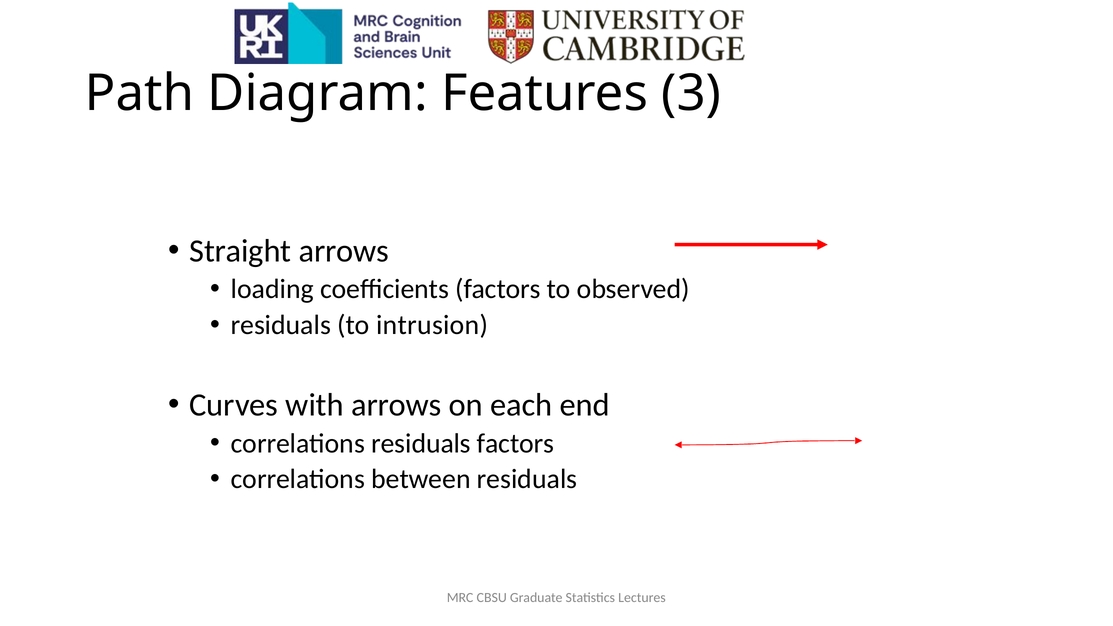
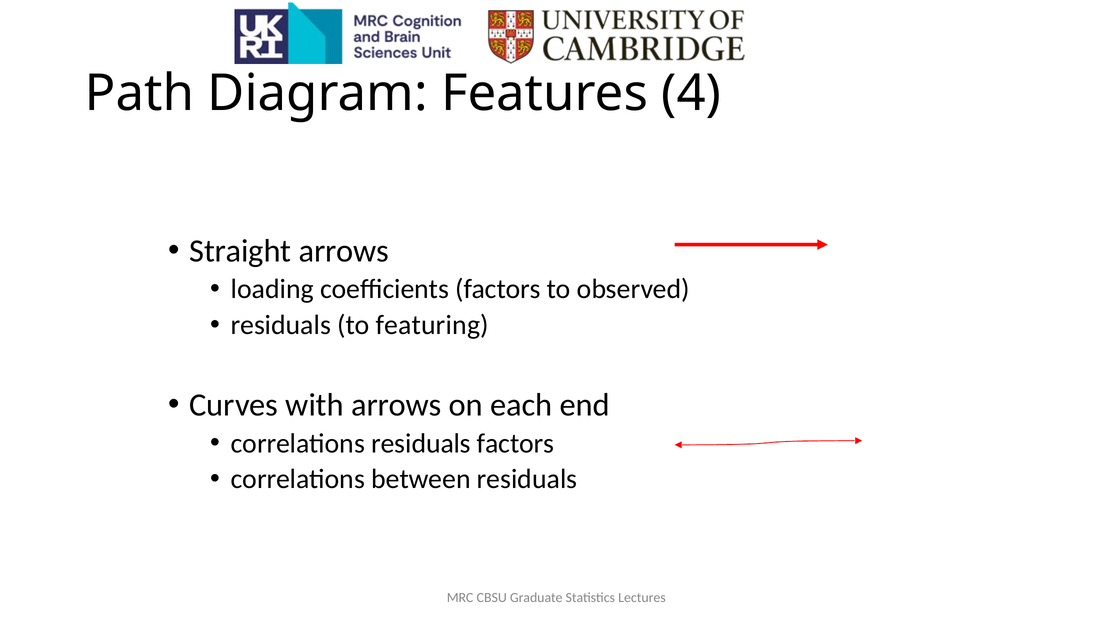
3: 3 -> 4 (691, 93)
intrusion: intrusion -> featuring (432, 325)
